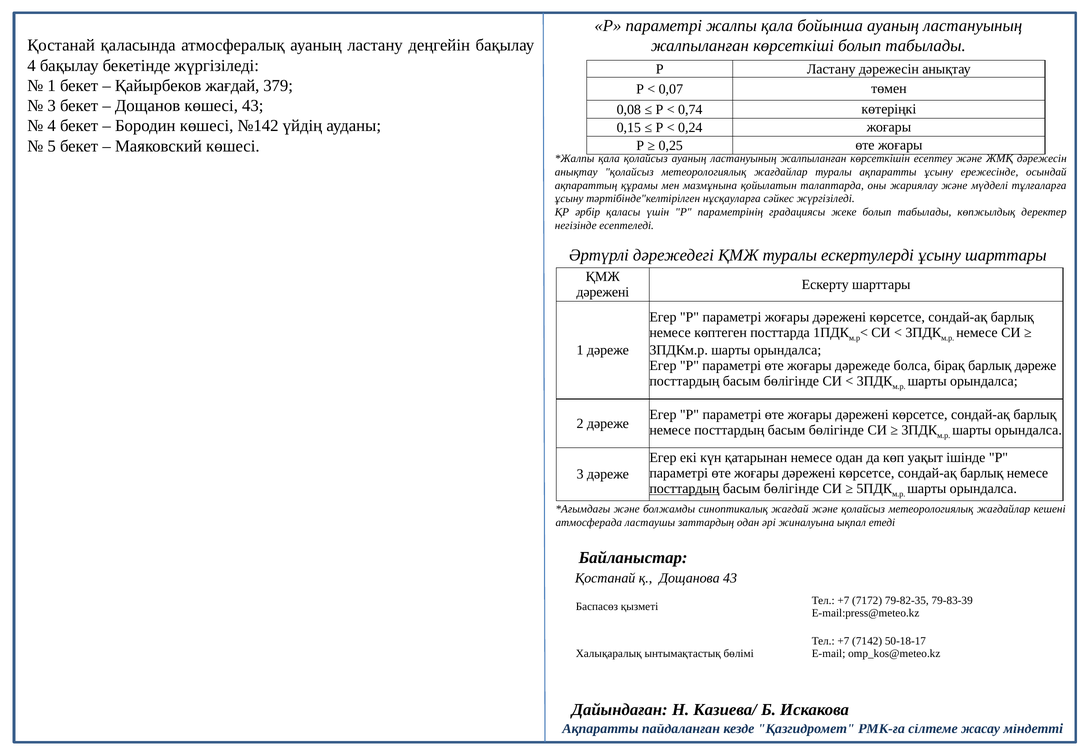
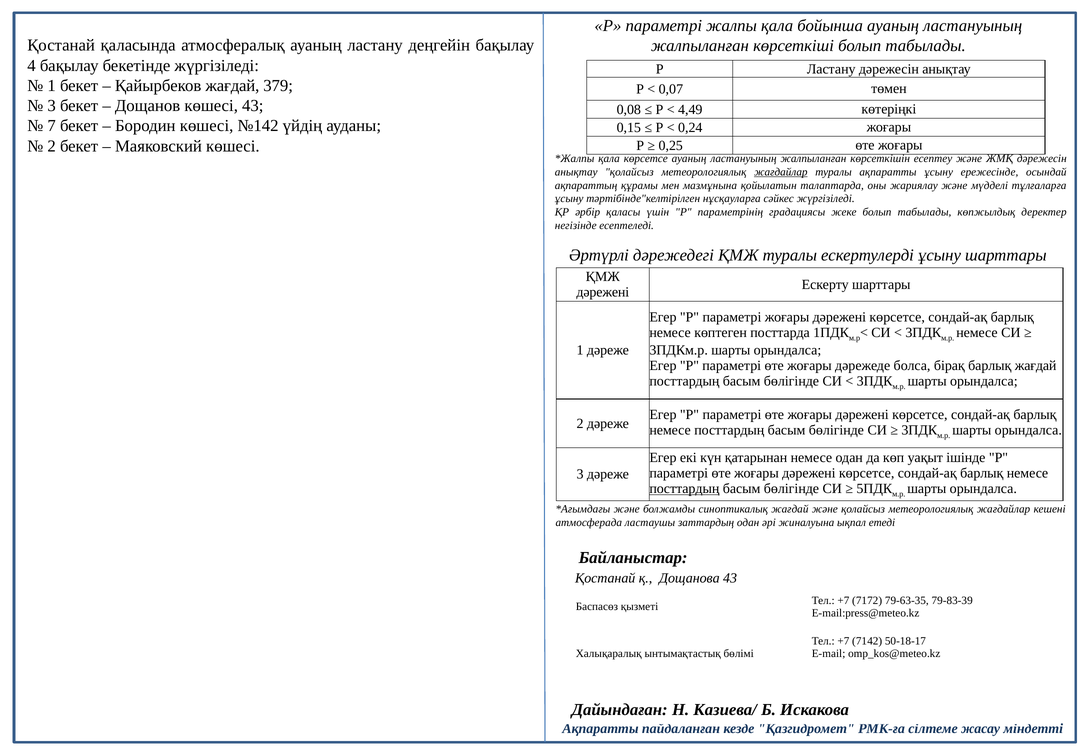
0,74: 0,74 -> 4,49 (690, 110)
4: 4 -> 7 (52, 126)
5: 5 -> 2 (52, 146)
қала қолайсыз: қолайсыз -> көрсетсе (646, 158)
жағдайлар underline: none -> present (781, 172)
барлық дәреже: дәреже -> жағдай (1036, 365)
79-82-35: 79-82-35 -> 79-63-35 (907, 600)
